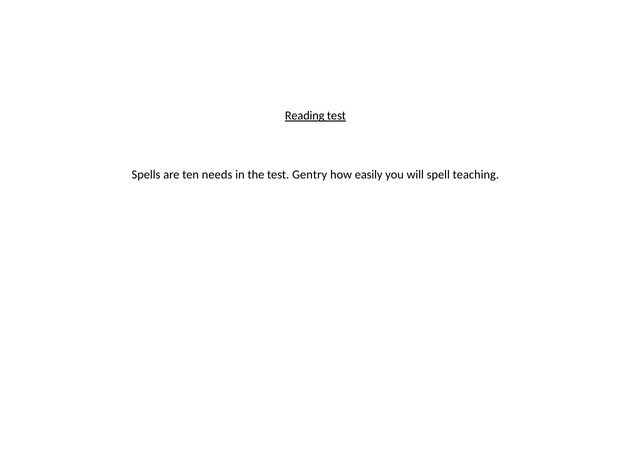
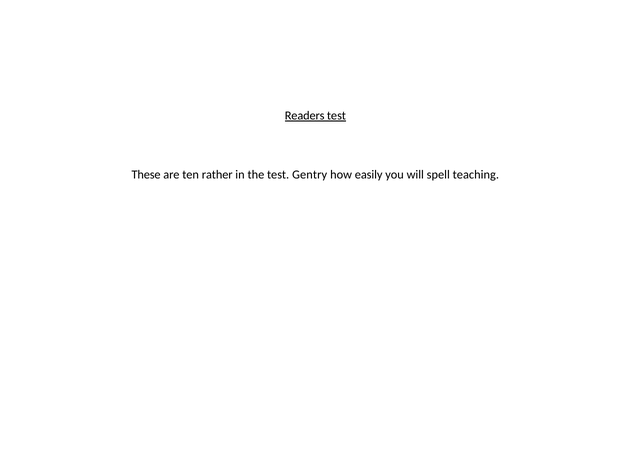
Reading: Reading -> Readers (305, 116)
Spells: Spells -> These (146, 175)
needs: needs -> rather (217, 175)
